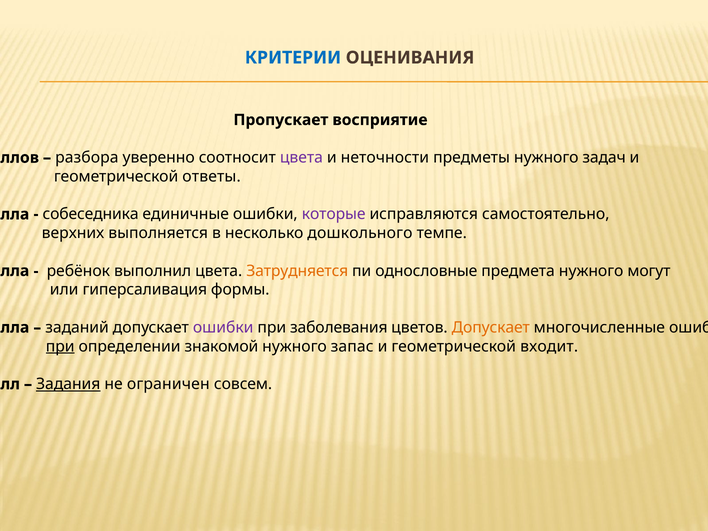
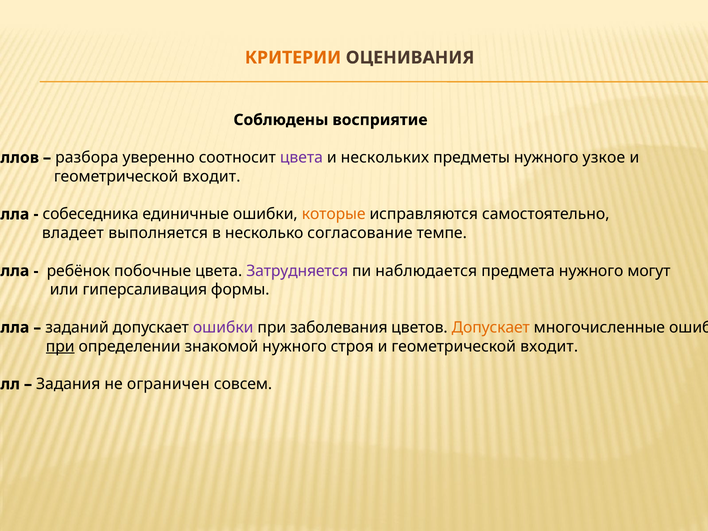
КРИТЕРИИ colour: blue -> orange (293, 58)
Пропускает: Пропускает -> Соблюдены (281, 120)
неточности: неточности -> нескольких (385, 158)
задач: задач -> узкое (604, 158)
ответы: ответы -> входит (212, 176)
которые colour: purple -> orange (334, 214)
верхних: верхних -> владеет (73, 233)
дошкольного: дошкольного -> согласование (360, 233)
выполнил: выполнил -> побочные (153, 271)
Затрудняется colour: orange -> purple (297, 271)
однословные: однословные -> наблюдается (426, 271)
запас: запас -> строя (352, 346)
Задания underline: present -> none (68, 384)
